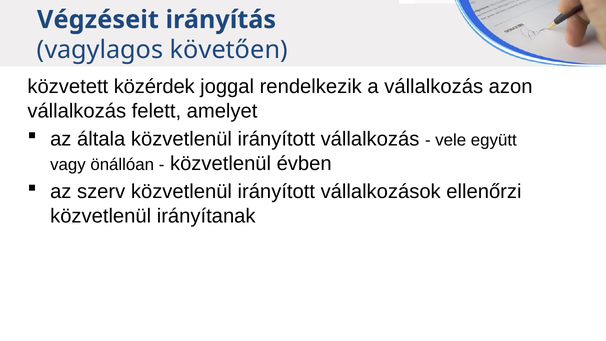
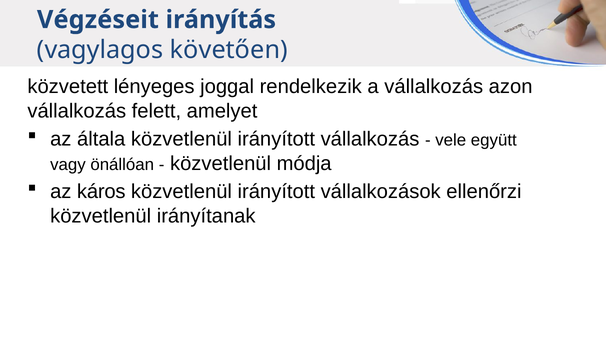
közérdek: közérdek -> lényeges (154, 87)
évben: évben -> módja (304, 163)
szerv: szerv -> káros (101, 192)
